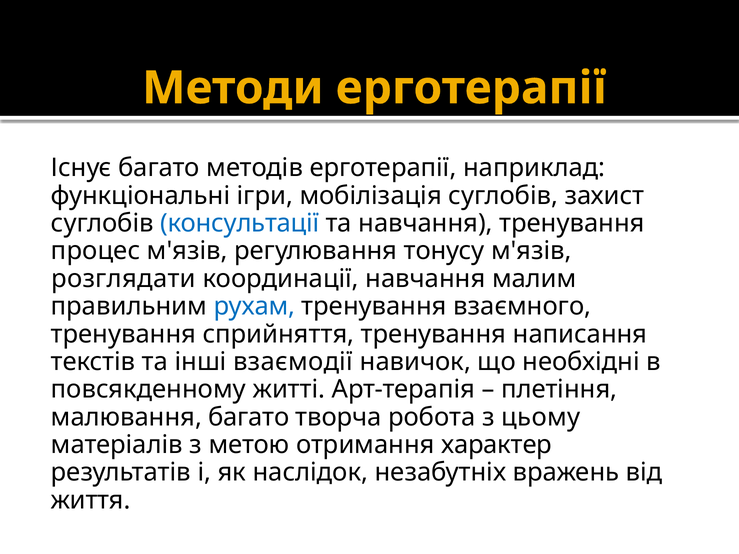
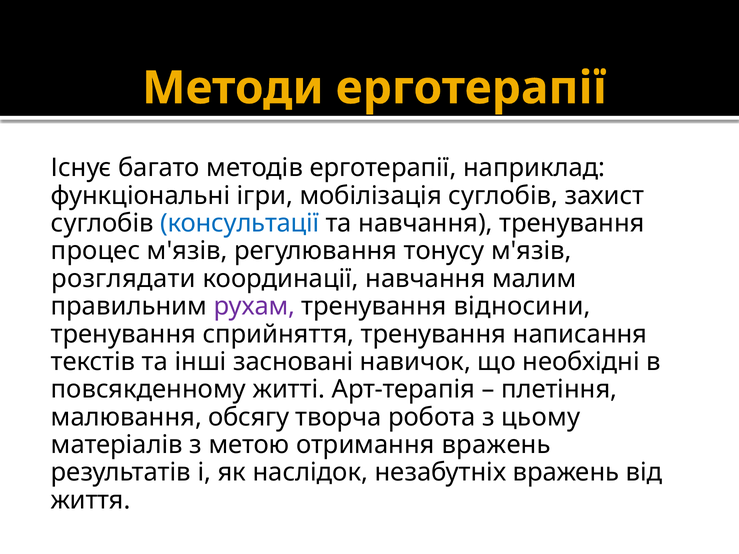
рухам colour: blue -> purple (254, 307)
взаємного: взаємного -> відносини (522, 307)
взаємодії: взаємодії -> засновані (293, 362)
малювання багато: багато -> обсягу (249, 417)
отримання характер: характер -> вражень (496, 445)
